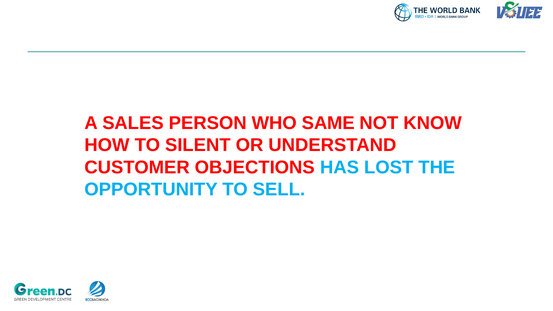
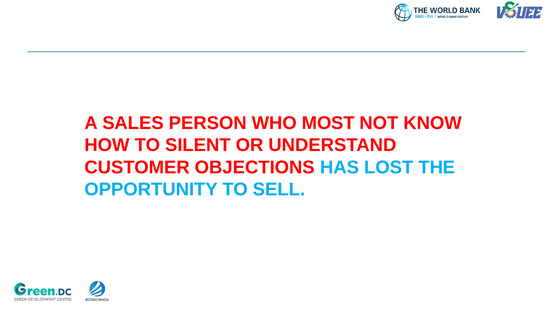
SAME: SAME -> MOST (328, 123)
